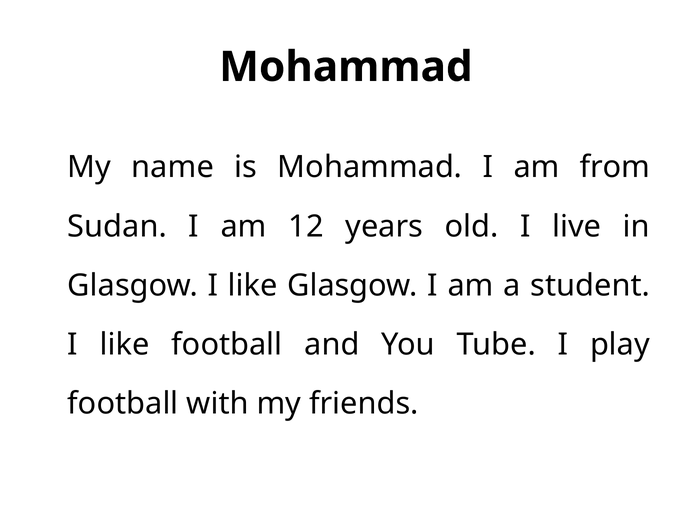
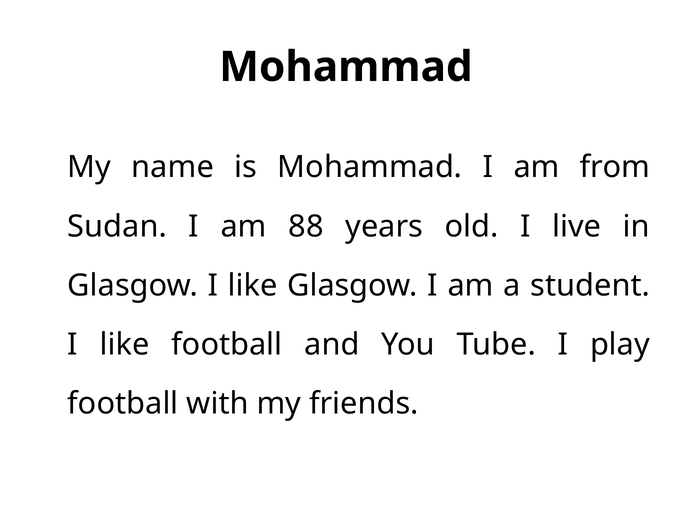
12: 12 -> 88 (306, 226)
